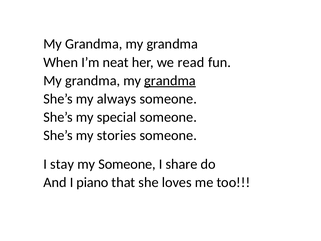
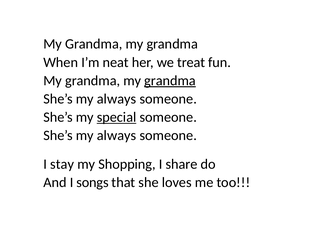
read: read -> treat (191, 62)
special underline: none -> present (117, 117)
stories: stories -> always (117, 135)
my Someone: Someone -> Shopping (127, 164)
piano: piano -> songs (92, 182)
